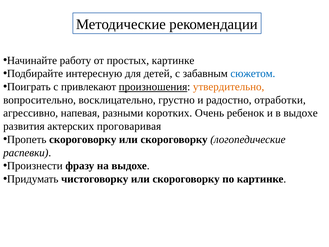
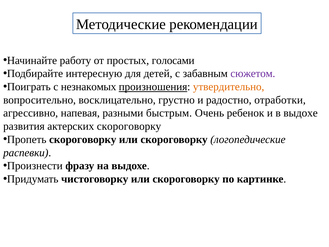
простых картинке: картинке -> голосами (173, 60)
сюжетом colour: blue -> purple (253, 74)
привлекают: привлекают -> незнакомых (89, 87)
коротких: коротких -> быстрым (169, 113)
актерских проговаривая: проговаривая -> скороговорку (129, 126)
